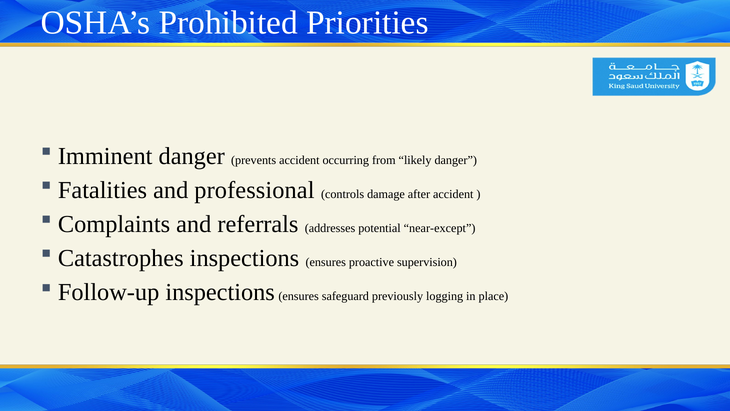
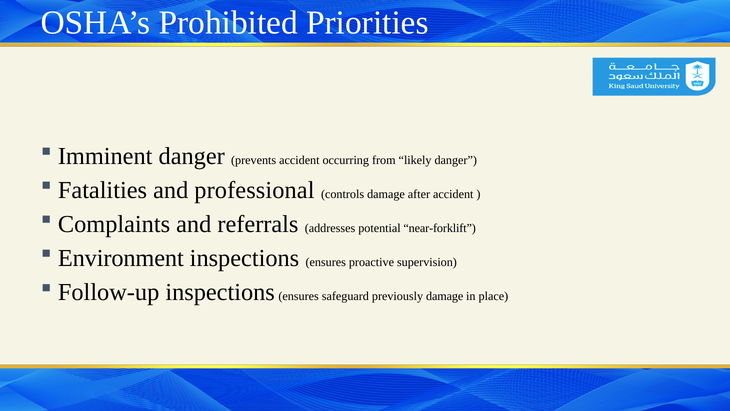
near-except: near-except -> near-forklift (440, 228)
Catastrophes: Catastrophes -> Environment (121, 258)
previously logging: logging -> damage (445, 296)
